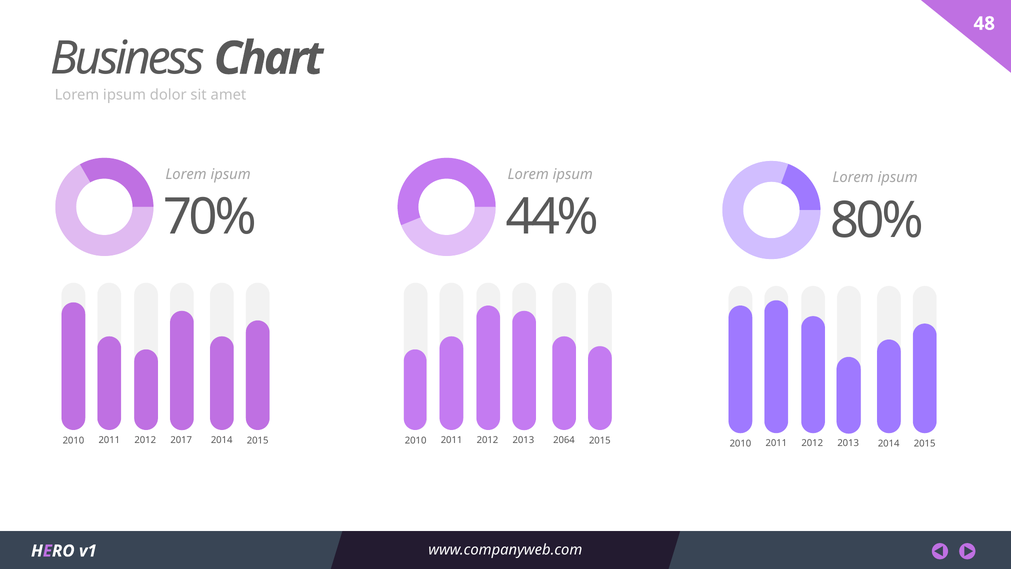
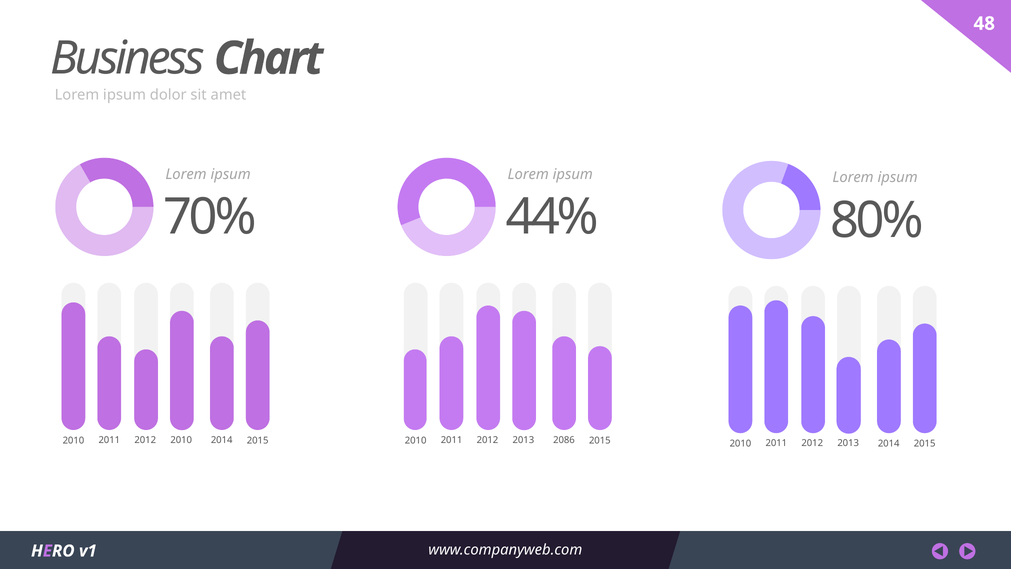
2012 2017: 2017 -> 2010 (181, 440)
2064: 2064 -> 2086 (564, 440)
